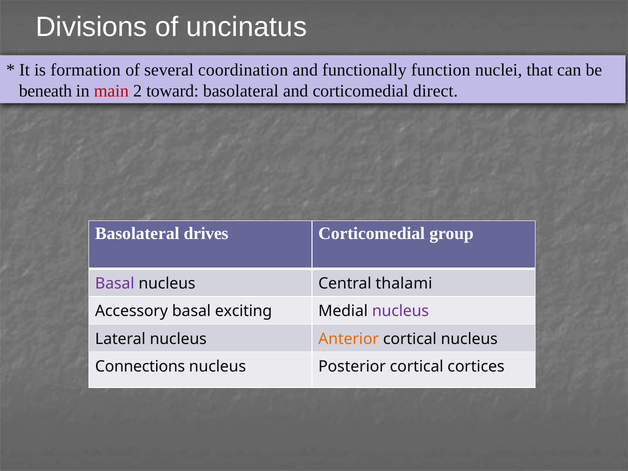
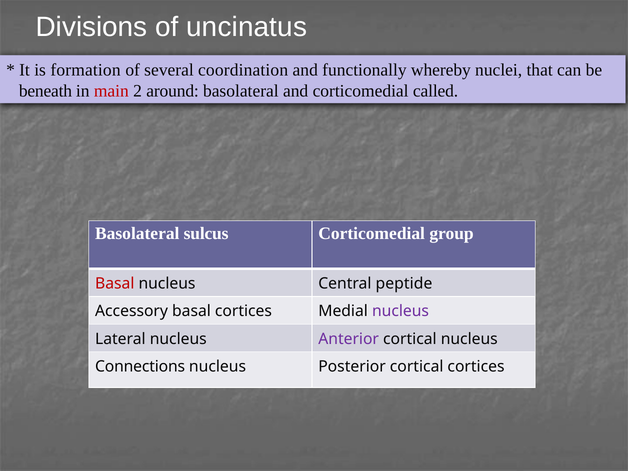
function: function -> whereby (441, 70)
toward: toward -> around (173, 91)
direct: direct -> called (436, 91)
drives: drives -> sulcus (206, 234)
Basal colour: purple -> red (115, 284)
thalami: thalami -> peptide (404, 284)
basal exciting: exciting -> cortices (243, 311)
Anterior colour: orange -> purple (349, 339)
